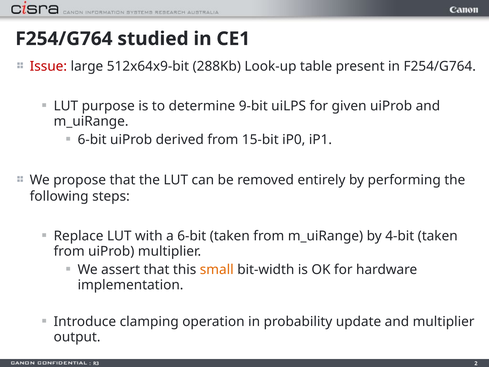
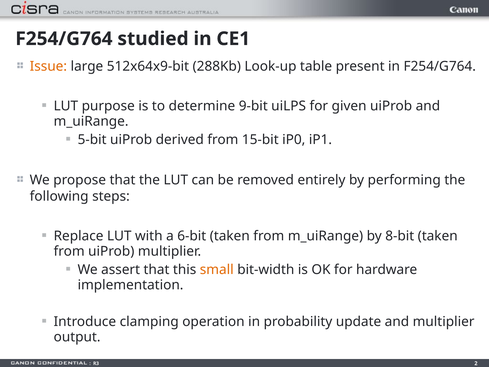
Issue colour: red -> orange (48, 66)
6-bit: 6-bit -> 5-bit (92, 140)
4-bit: 4-bit -> 8-bit (400, 236)
